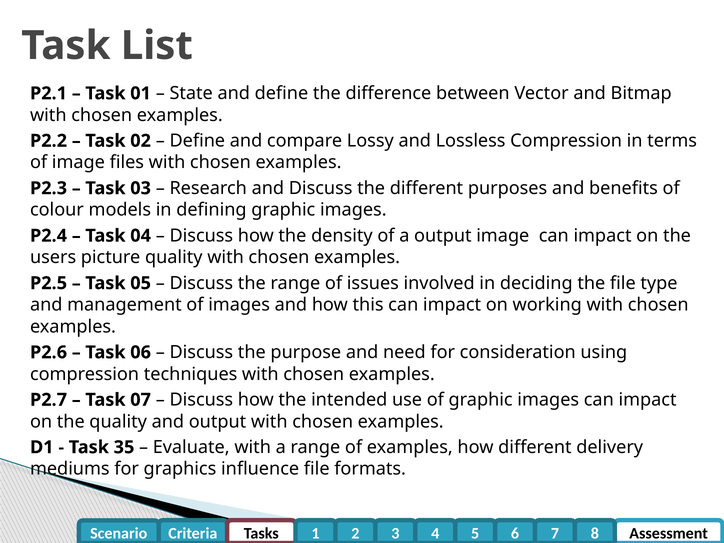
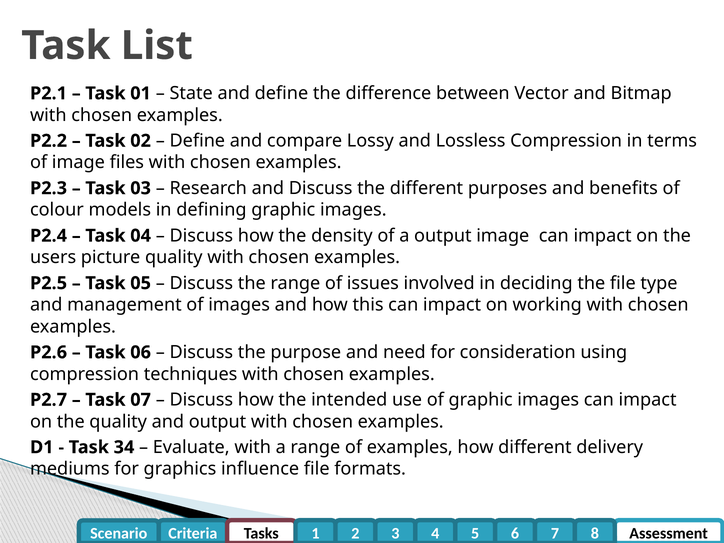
35: 35 -> 34 (124, 447)
